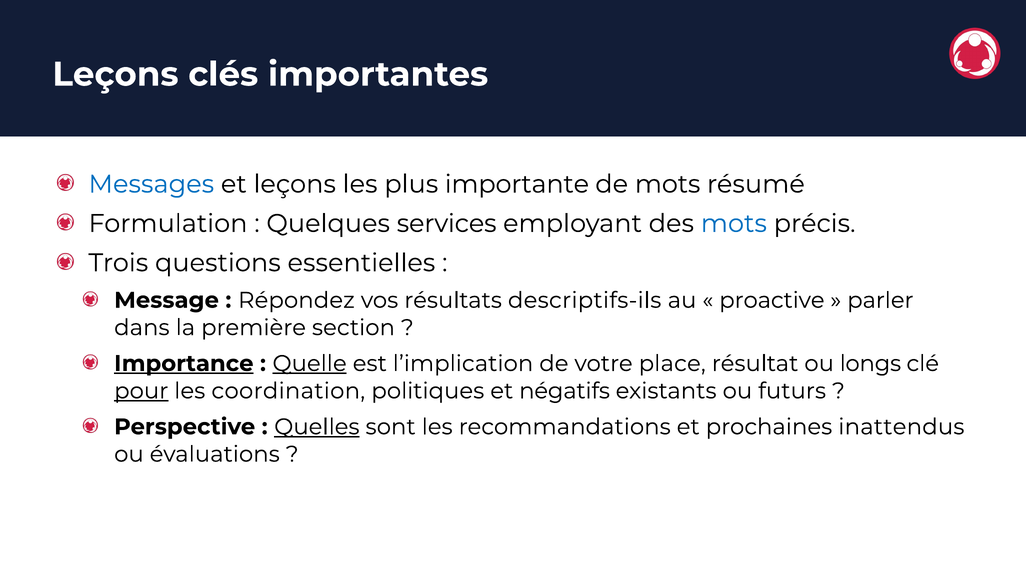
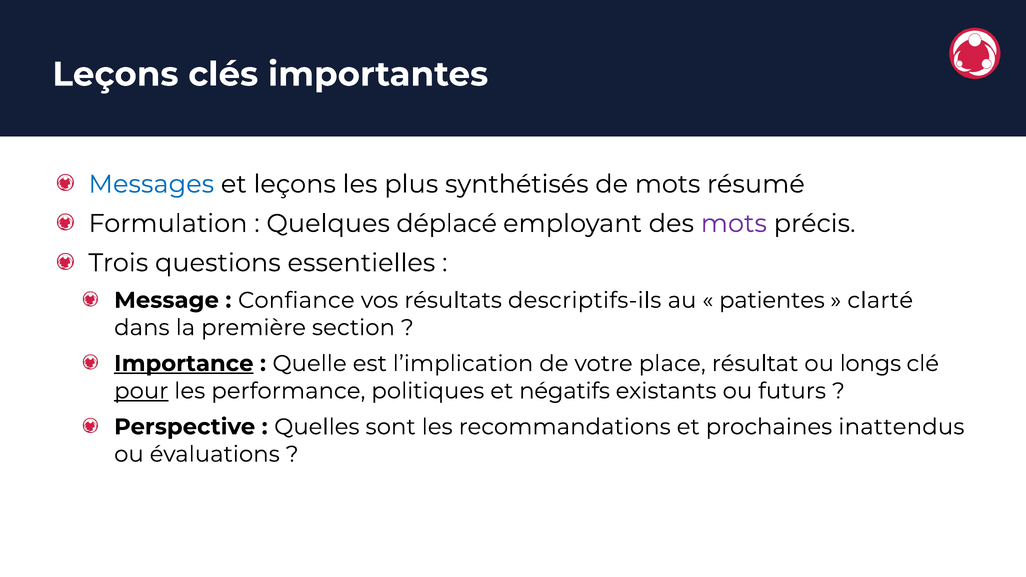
importante: importante -> synthétisés (517, 184)
services: services -> déplacé (447, 224)
mots colour: blue -> purple (734, 224)
Répondez: Répondez -> Confiance (296, 300)
proactive: proactive -> patientes (772, 300)
parler: parler -> clarté (880, 300)
Quelle underline: present -> none (310, 364)
coordination: coordination -> performance (288, 391)
Quelles underline: present -> none (317, 427)
